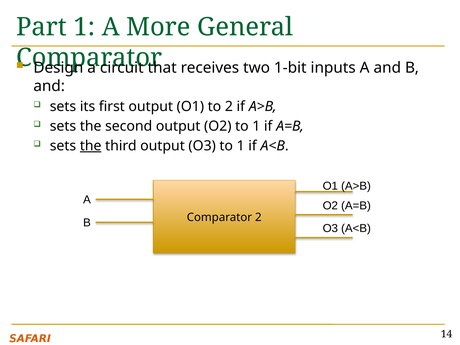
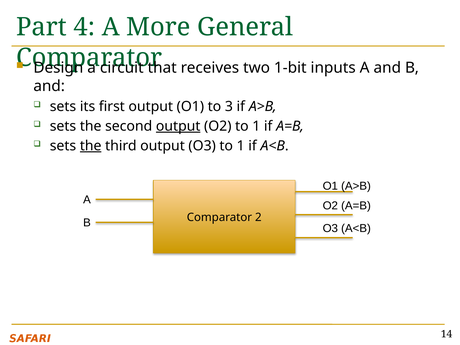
Part 1: 1 -> 4 (84, 27)
to 2: 2 -> 3 (229, 106)
output underline: none -> present (178, 126)
